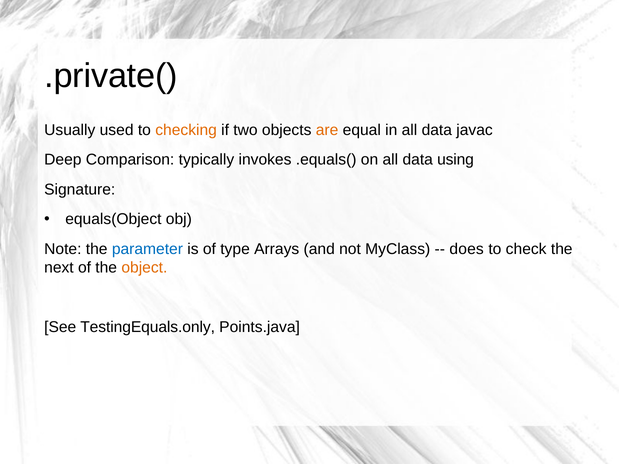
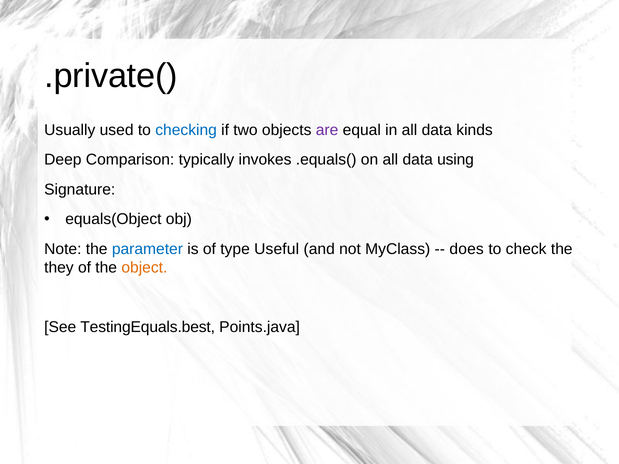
checking colour: orange -> blue (186, 130)
are colour: orange -> purple (327, 130)
javac: javac -> kinds (475, 130)
Arrays: Arrays -> Useful (277, 249)
next: next -> they (59, 268)
TestingEquals.only: TestingEquals.only -> TestingEquals.best (148, 327)
